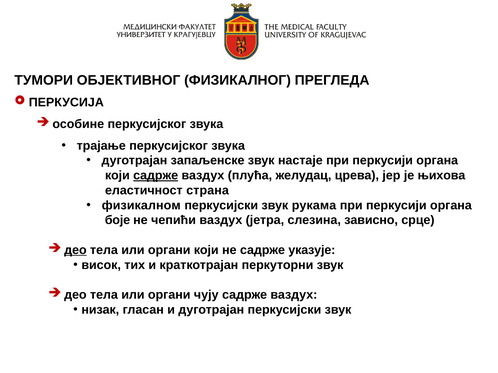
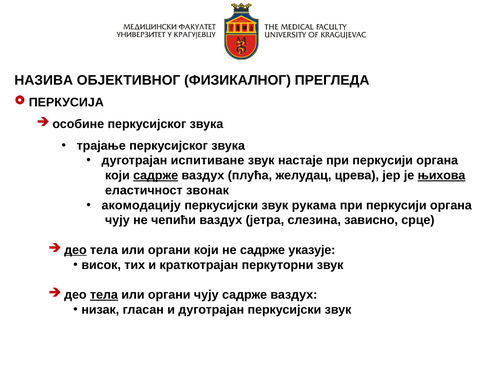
ТУМОРИ: ТУМОРИ -> НАЗИВА (44, 80)
запаљенске: запаљенске -> испитиване (208, 161)
њихова underline: none -> present (441, 176)
страна: страна -> звонак (208, 191)
физикалном: физикалном -> акомодацију (141, 206)
боје: боје -> чују (117, 221)
тела underline: none -> present (104, 295)
